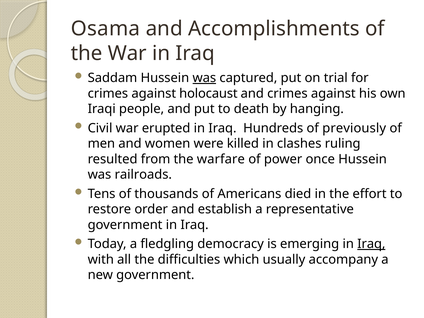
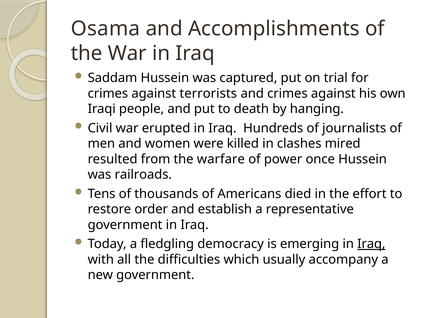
was underline: present -> none (204, 78)
holocaust: holocaust -> terrorists (208, 93)
previously: previously -> journalists (354, 128)
ruling: ruling -> mired (343, 144)
